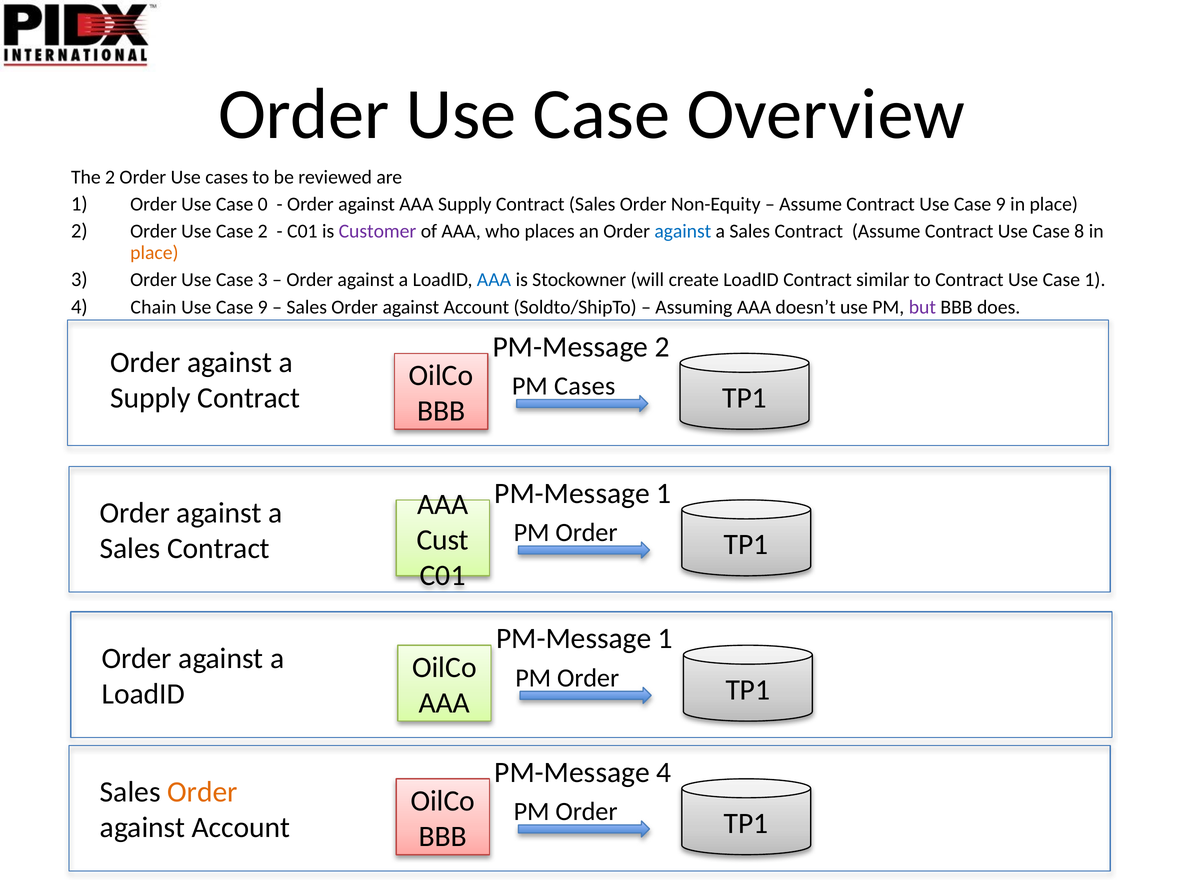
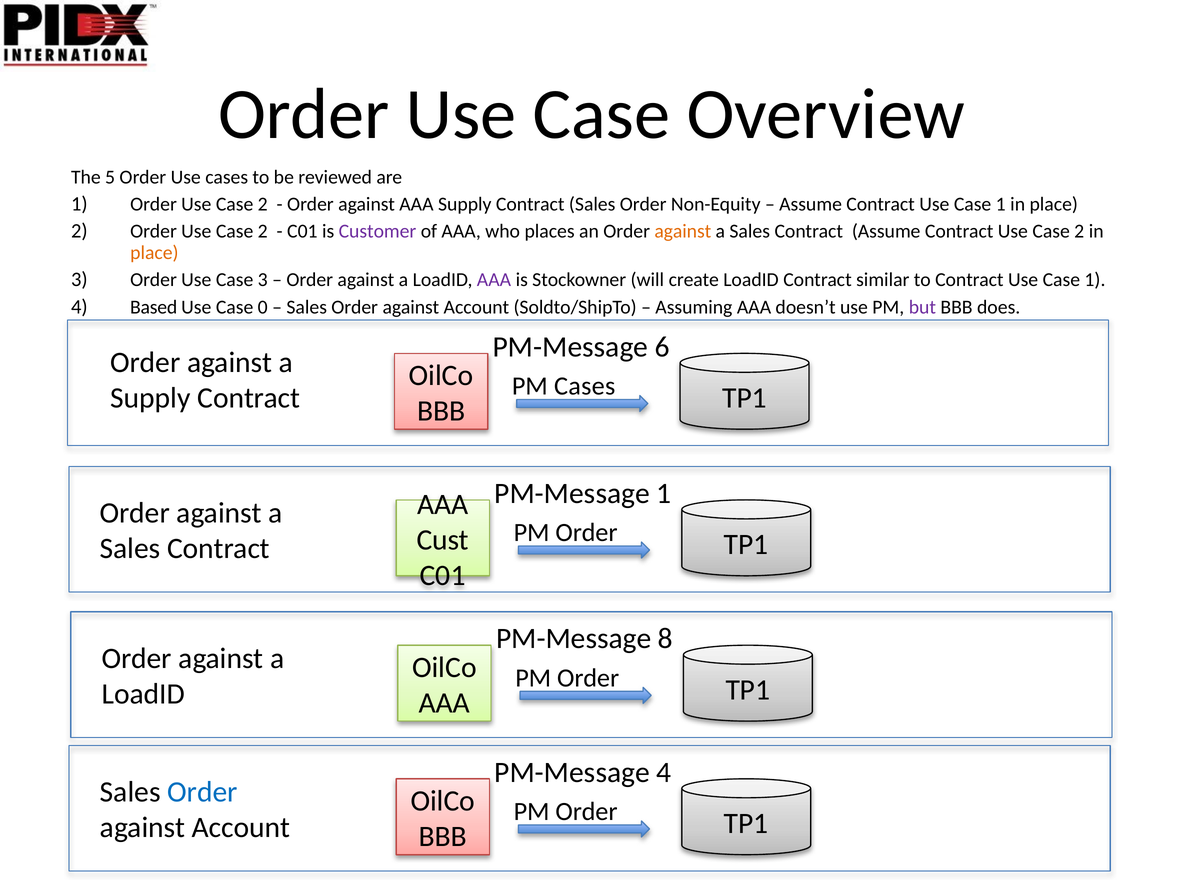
The 2: 2 -> 5 (110, 177)
0: 0 -> 2 (263, 204)
9: 9 -> 1 (1001, 204)
against colour: blue -> orange (683, 231)
Contract Use Case 8: 8 -> 2 (1079, 231)
AAA colour: blue -> purple (494, 280)
Chain: Chain -> Based (154, 307)
9: 9 -> 0 (263, 307)
PM-Message 2: 2 -> 6 (662, 347)
1: 1 -> 8 (665, 639)
Order colour: orange -> blue (202, 792)
